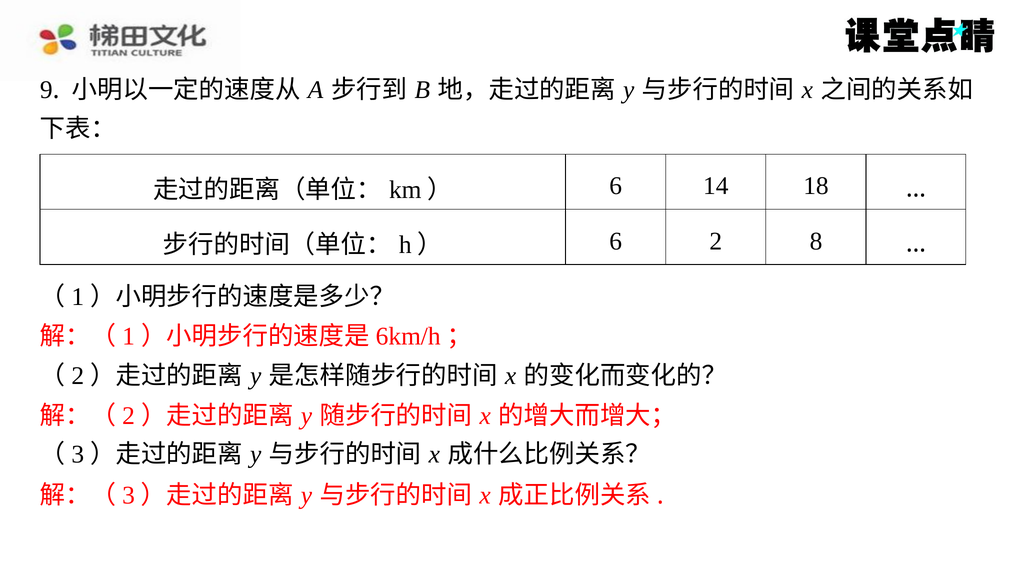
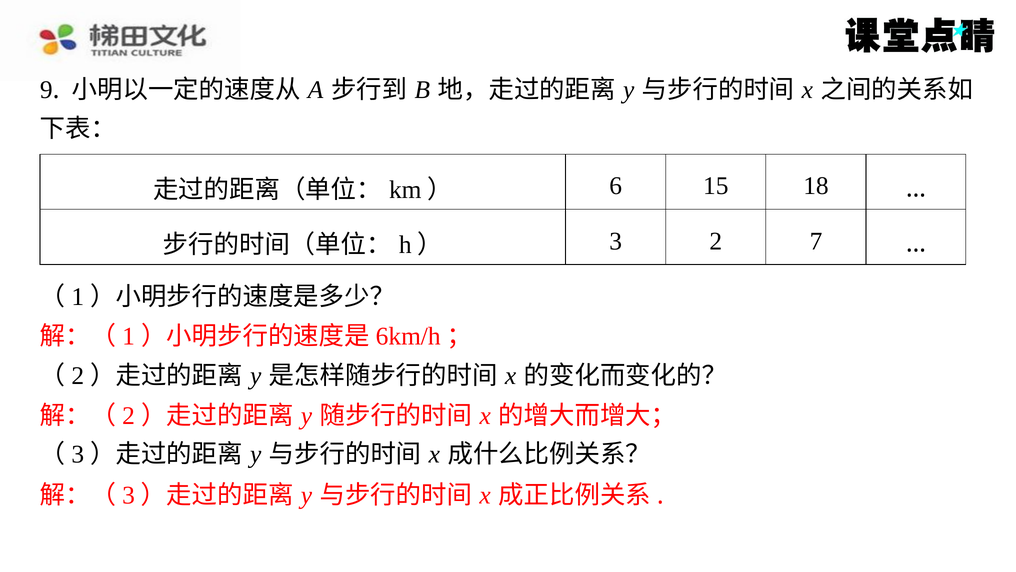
14: 14 -> 15 (716, 186)
6: 6 -> 3 (616, 241)
8: 8 -> 7 (816, 241)
